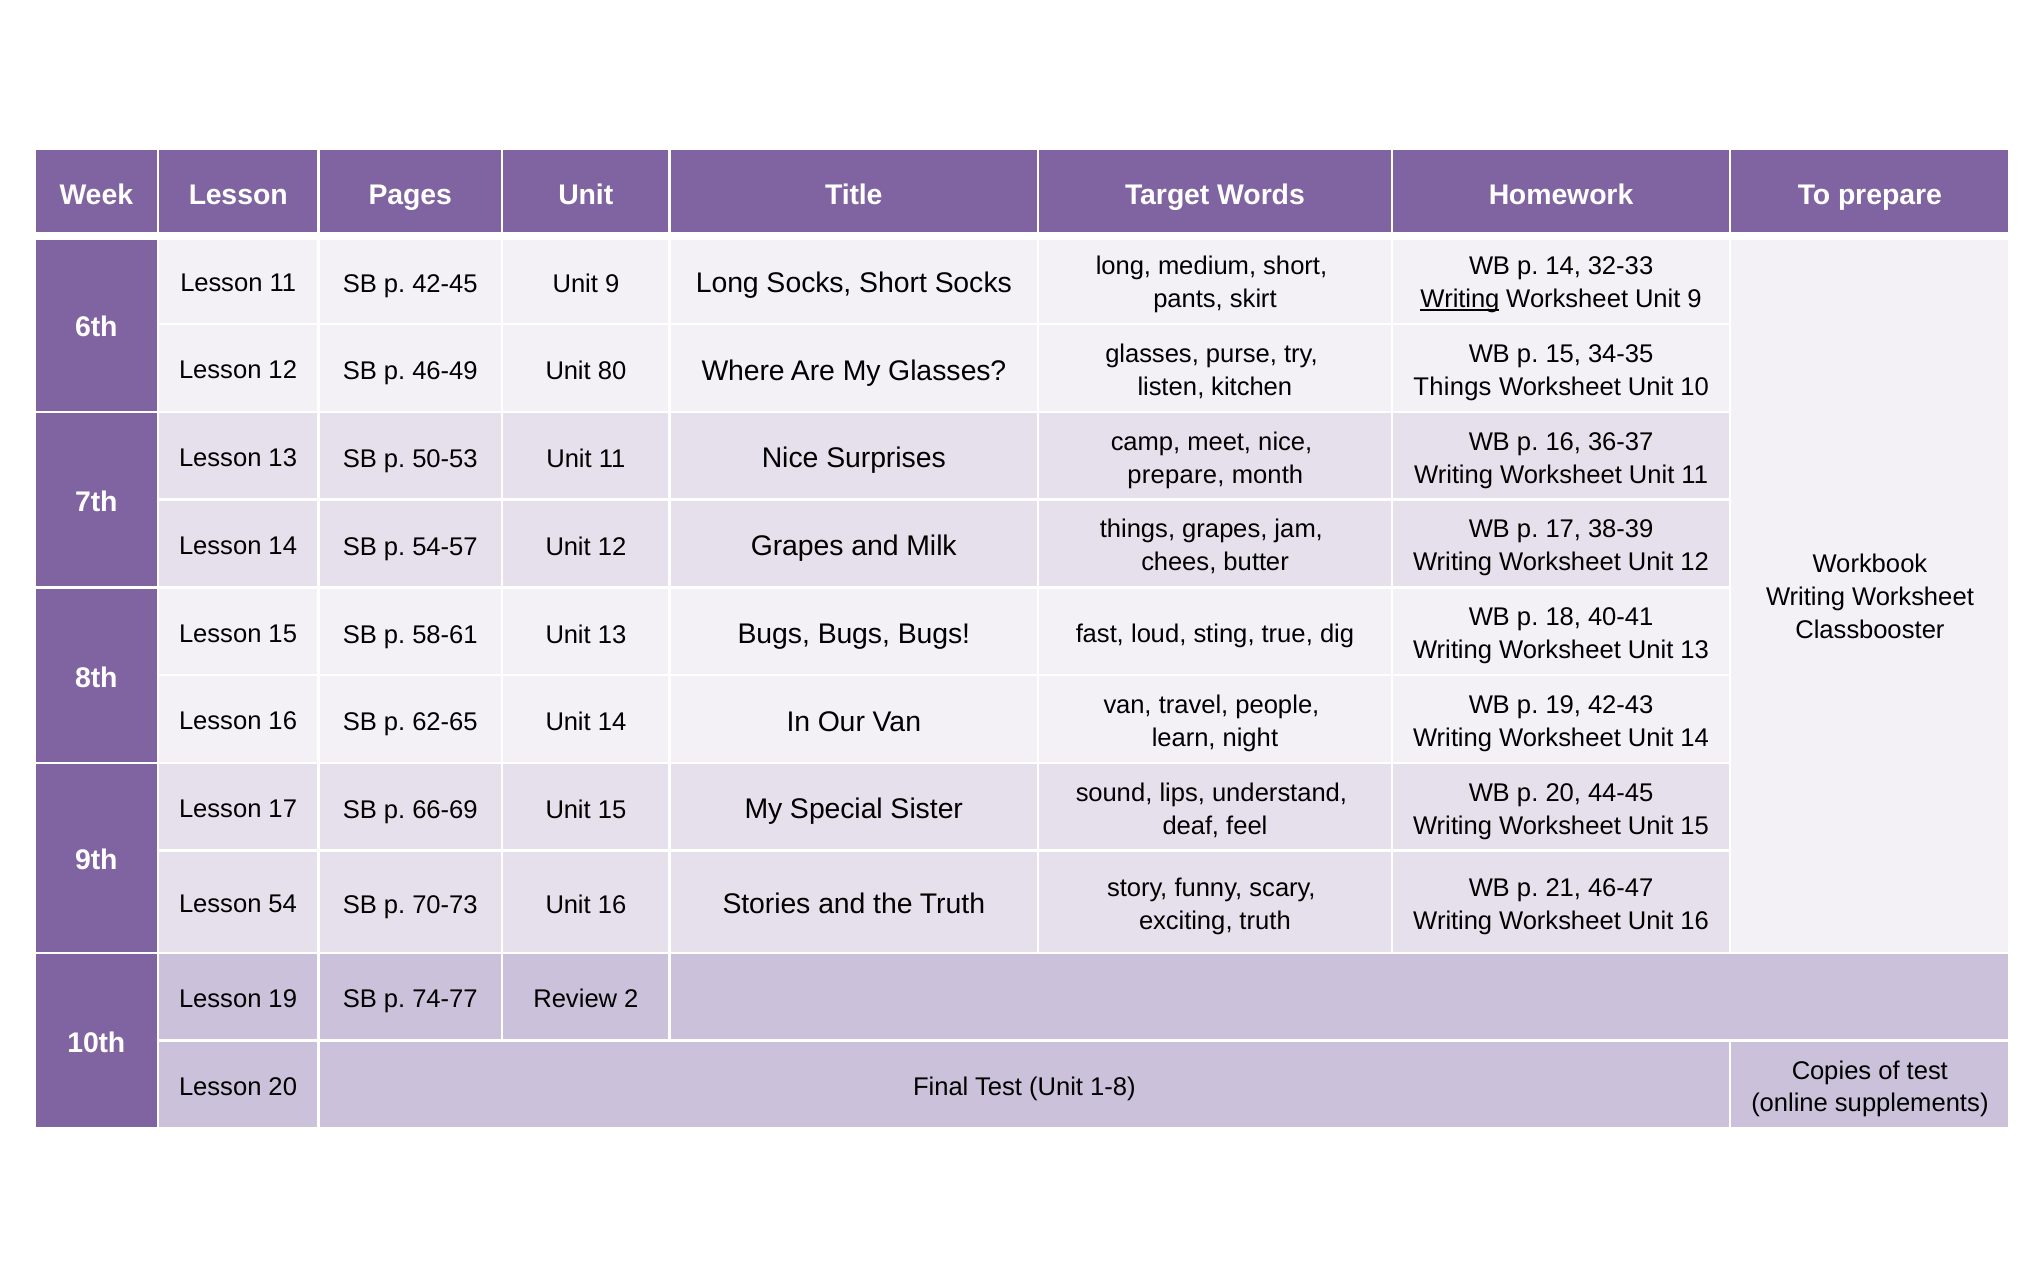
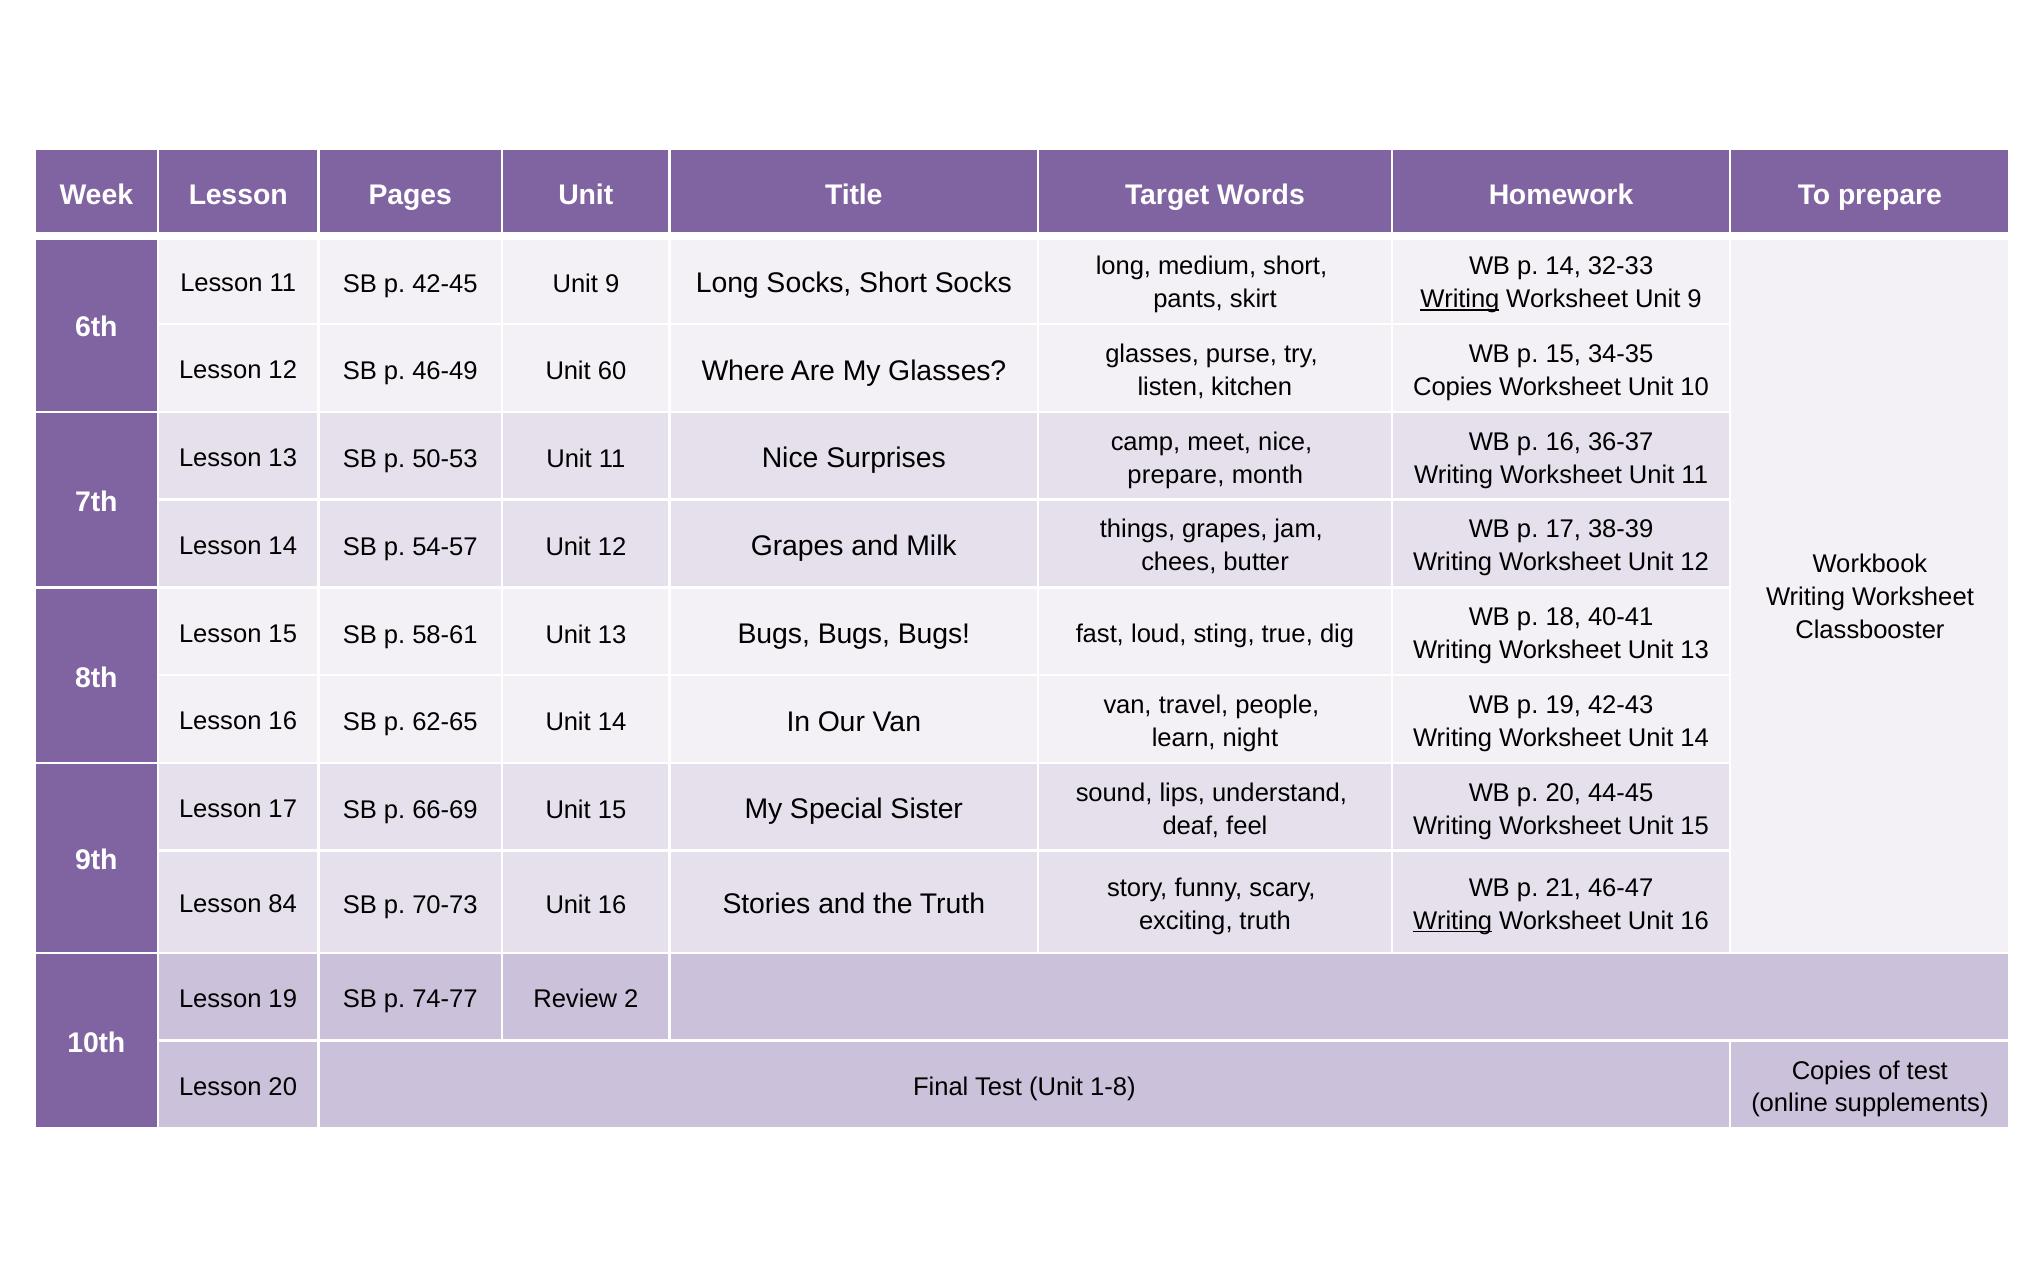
80: 80 -> 60 (612, 372)
Things: Things -> Copies (1453, 387)
54: 54 -> 84 (283, 905)
Writing underline: none -> present (1453, 921)
